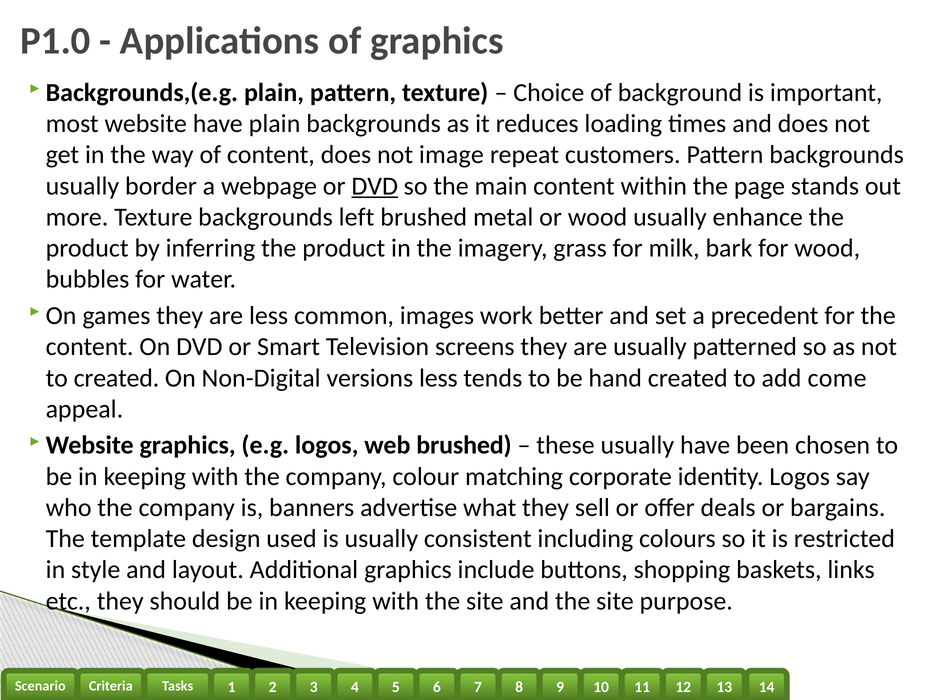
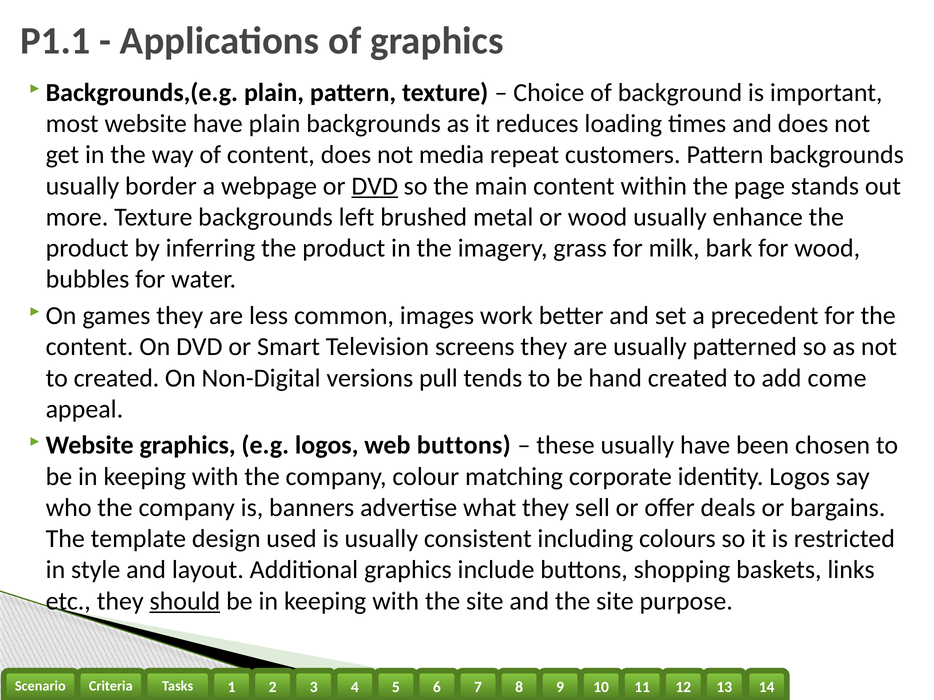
P1.0: P1.0 -> P1.1 (55, 41)
image: image -> media (452, 155)
versions less: less -> pull (438, 378)
web brushed: brushed -> buttons (464, 446)
should underline: none -> present (185, 601)
